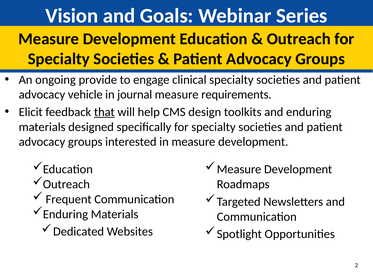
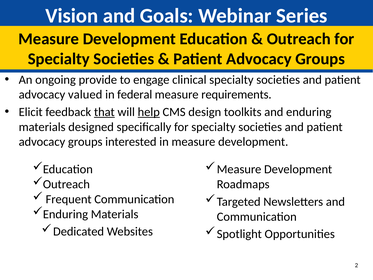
vehicle: vehicle -> valued (85, 95)
journal: journal -> federal (135, 95)
help underline: none -> present (149, 112)
